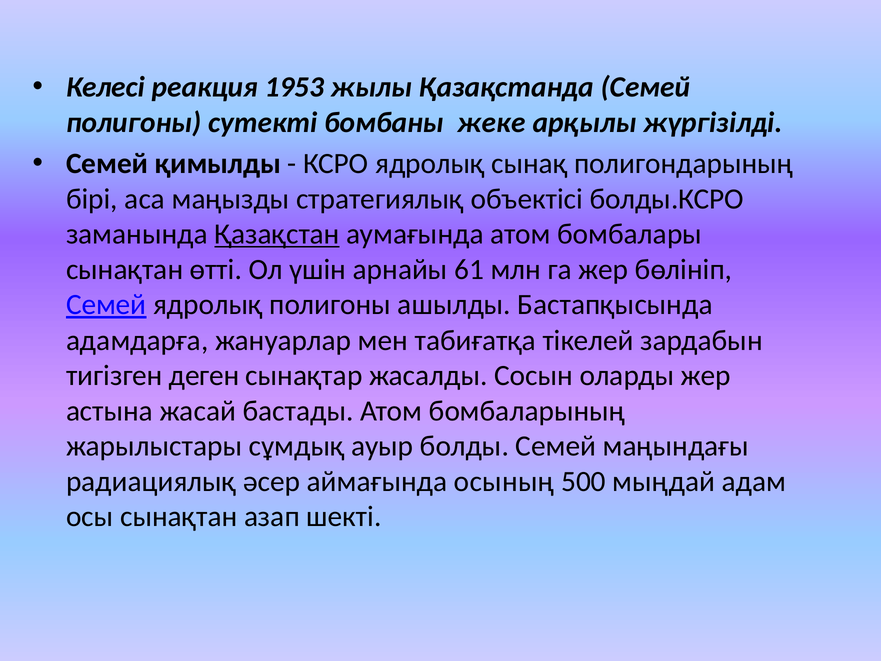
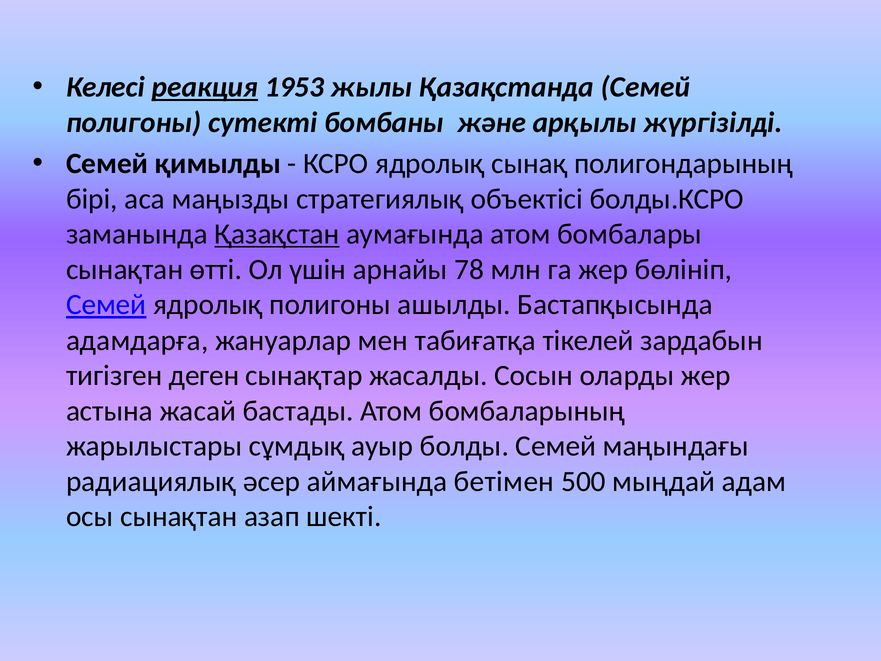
реакция underline: none -> present (205, 87)
жеке: жеке -> және (492, 122)
61: 61 -> 78 (469, 269)
осының: осының -> бетімен (504, 481)
